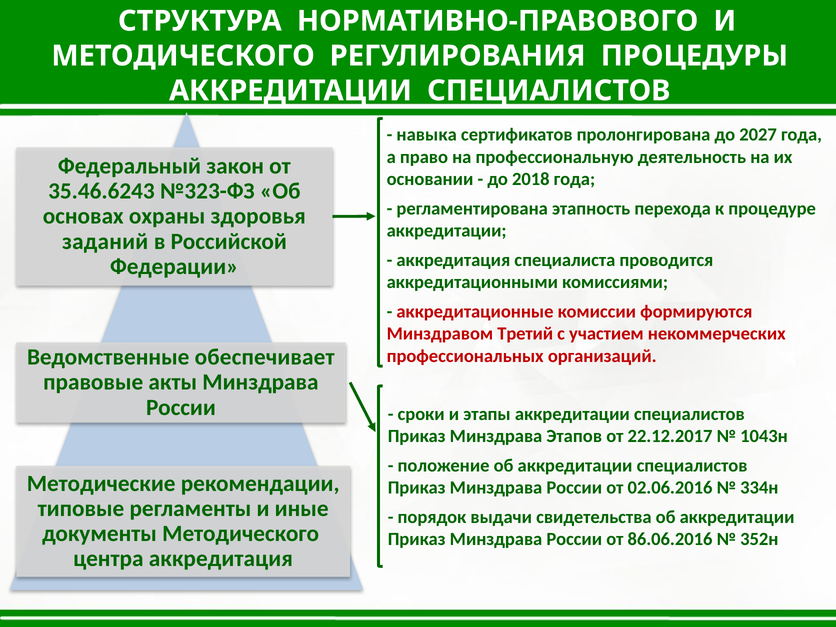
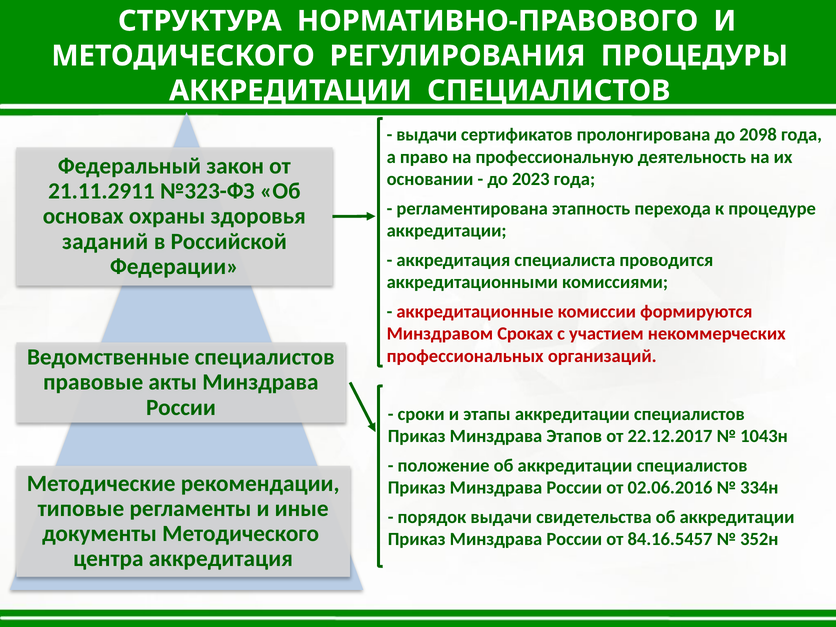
навыка: навыка -> выдачи (427, 135)
2027: 2027 -> 2098 (758, 135)
2018: 2018 -> 2023 (531, 179)
35.46.6243: 35.46.6243 -> 21.11.2911 (101, 191)
Третий: Третий -> Сроках (525, 334)
Ведомственные обеспечивает: обеспечивает -> специалистов (265, 357)
86.06.2016: 86.06.2016 -> 84.16.5457 (670, 539)
